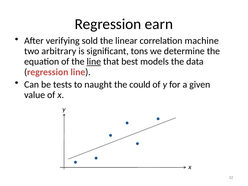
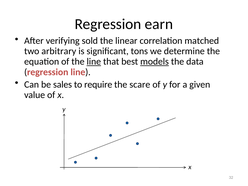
machine: machine -> matched (202, 41)
models underline: none -> present (155, 62)
tests: tests -> sales (63, 84)
naught: naught -> require (98, 84)
could: could -> scare (140, 84)
